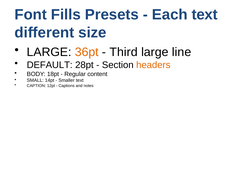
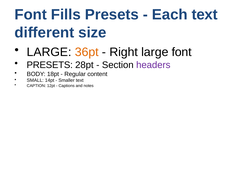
Third: Third -> Right (124, 52)
large line: line -> font (182, 52)
DEFAULT: DEFAULT -> PRESETS (50, 65)
headers colour: orange -> purple (153, 65)
